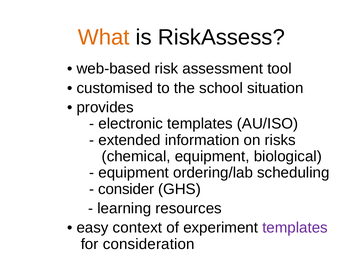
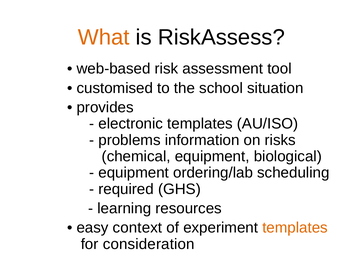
extended: extended -> problems (129, 140)
consider: consider -> required (126, 189)
templates colour: purple -> orange (295, 228)
